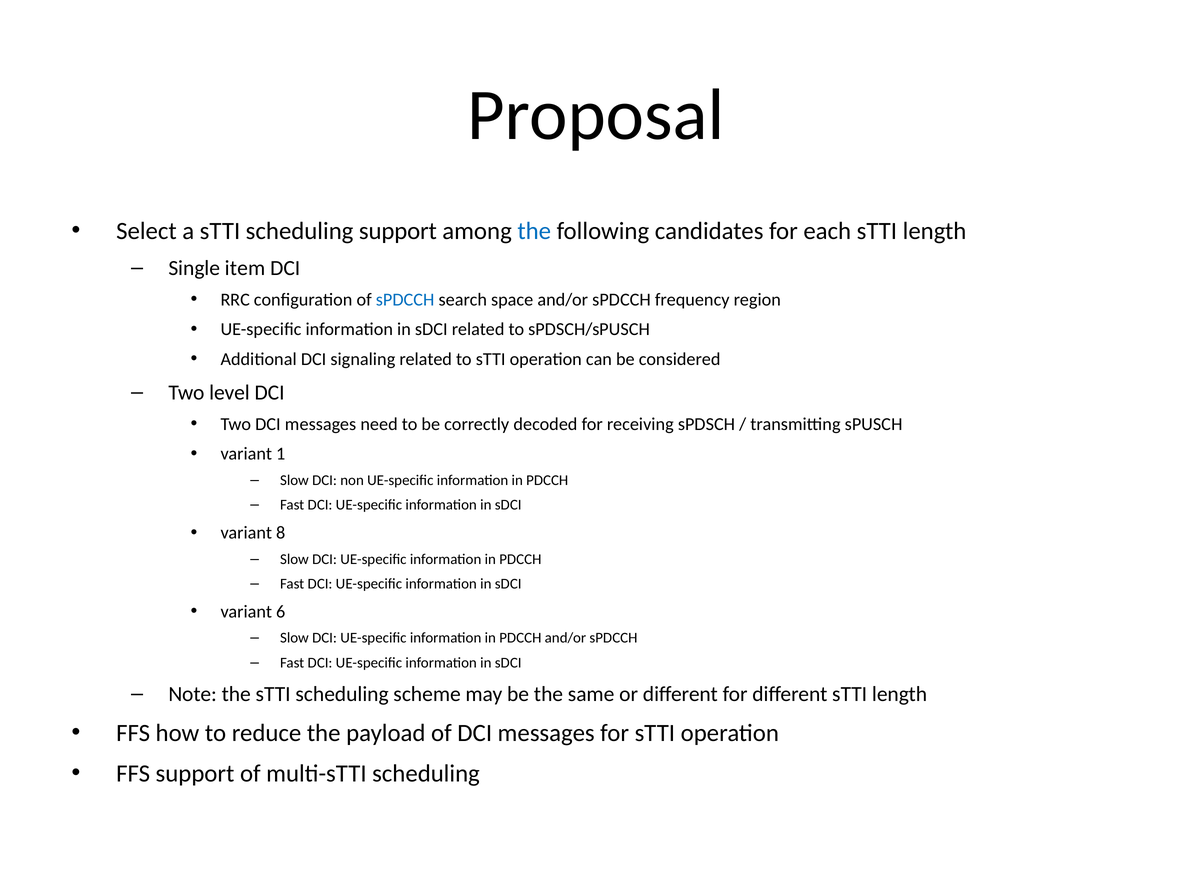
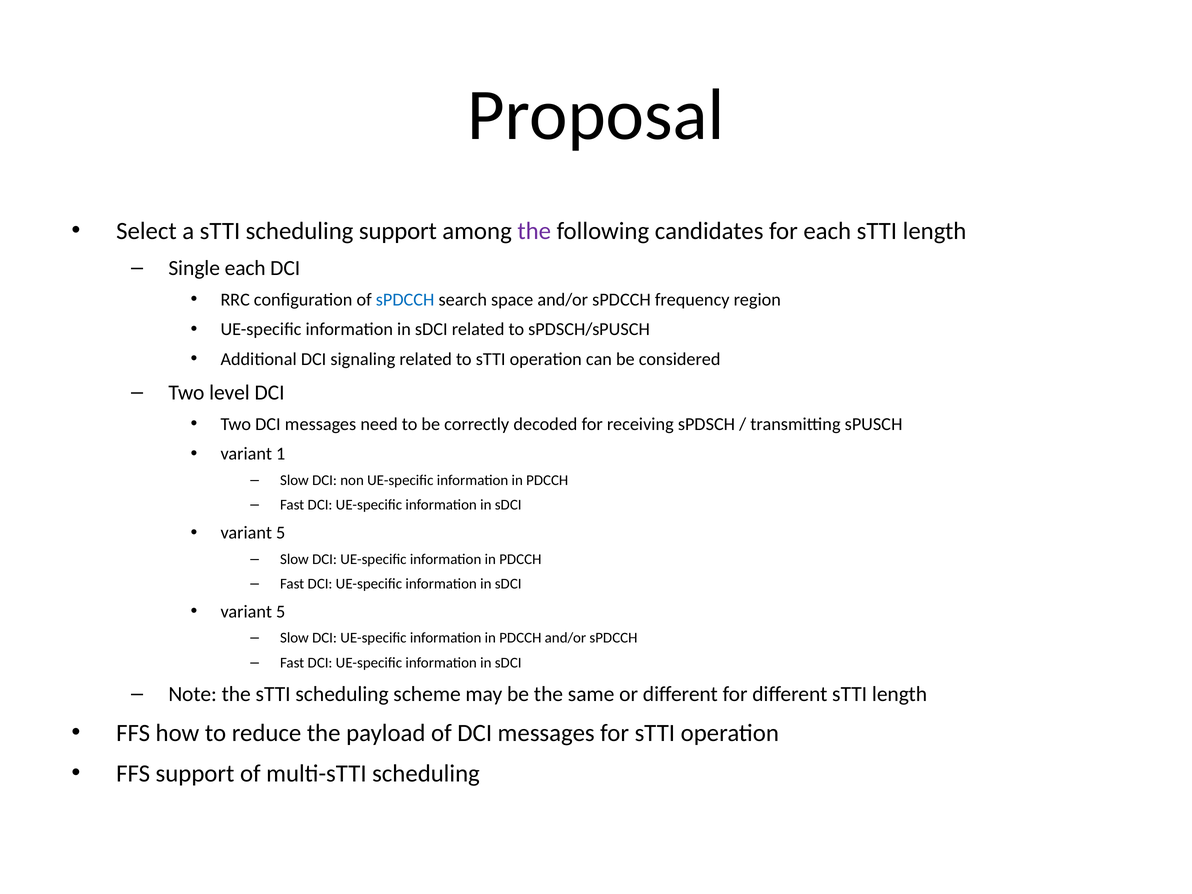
the colour: blue -> purple (534, 231)
Single item: item -> each (245, 268)
8: 8 -> 5 (281, 533)
6: 6 -> 5 (281, 612)
